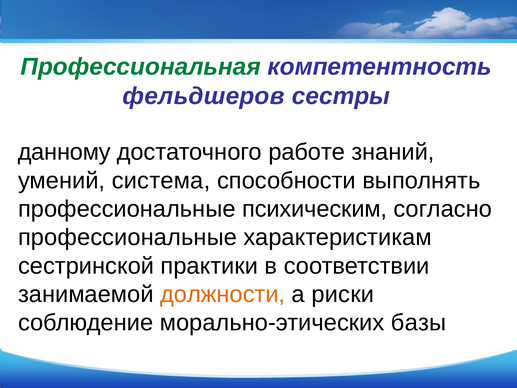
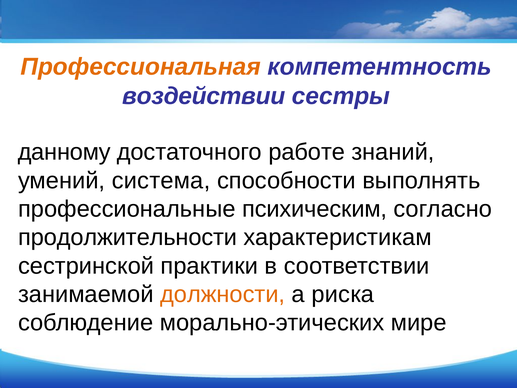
Профессиональная colour: green -> orange (141, 67)
фельдшеров: фельдшеров -> воздействии (204, 96)
профессиональные: профессиональные -> продолжительности (128, 237)
риски: риски -> риска (343, 294)
базы: базы -> мире (419, 323)
